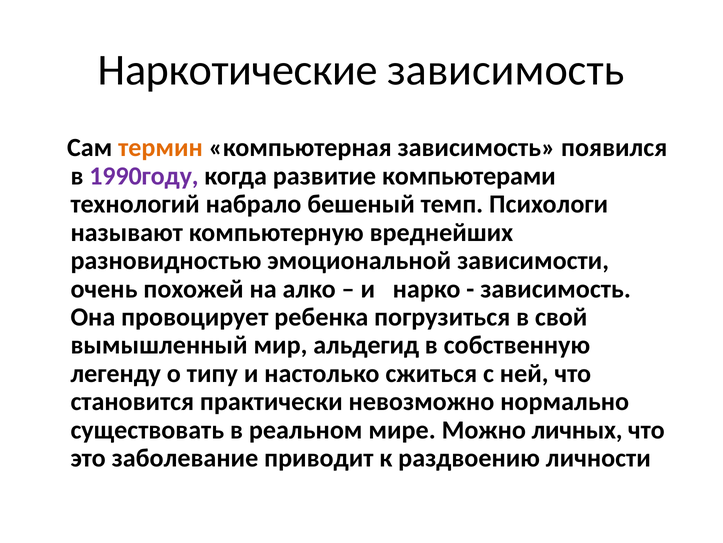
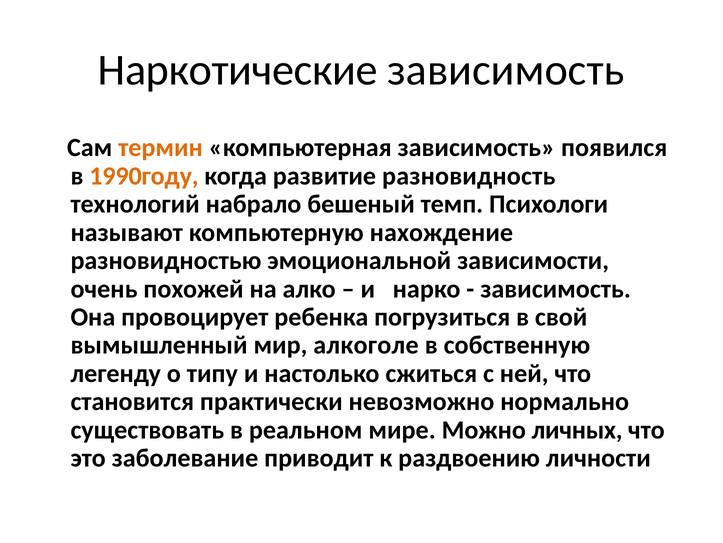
1990году colour: purple -> orange (144, 176)
компьютерами: компьютерами -> разновидность (469, 176)
вреднейших: вреднейших -> нахождение (441, 232)
альдегид: альдегид -> алкоголе (366, 345)
